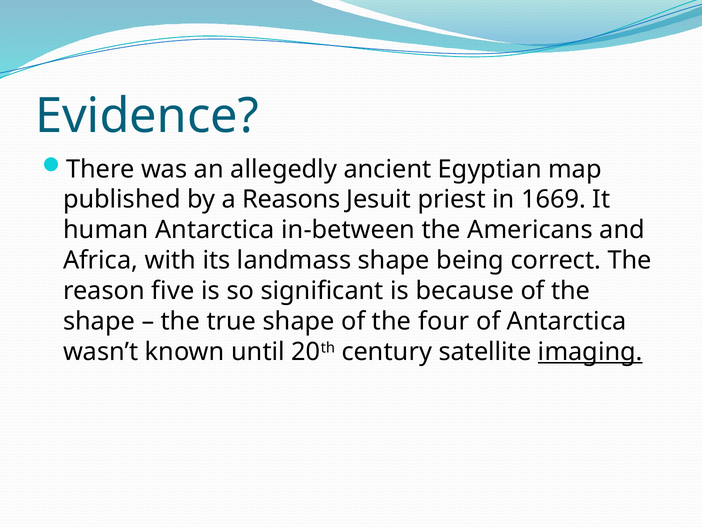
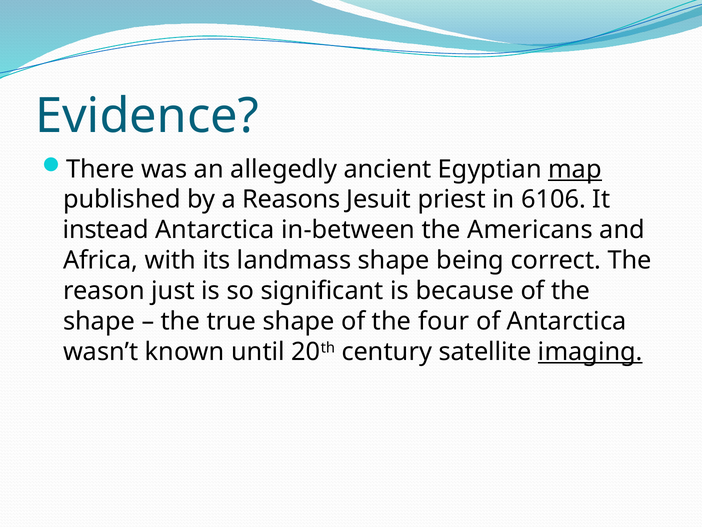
map underline: none -> present (575, 169)
1669: 1669 -> 6106 (553, 199)
human: human -> instead (106, 230)
five: five -> just (173, 291)
